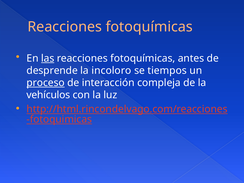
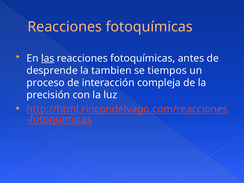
incoloro: incoloro -> tambien (111, 70)
proceso underline: present -> none (46, 83)
vehículos: vehículos -> precisión (48, 95)
